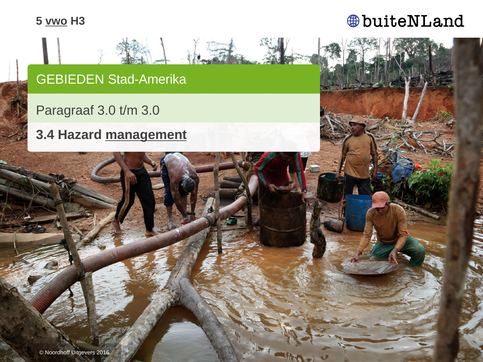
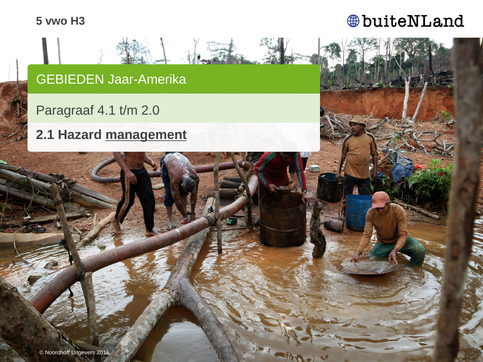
vwo underline: present -> none (56, 21)
Stad-Amerika: Stad-Amerika -> Jaar-Amerika (147, 80)
Paragraaf 3.0: 3.0 -> 4.1 (107, 110)
t/m 3.0: 3.0 -> 2.0 (150, 110)
3.4: 3.4 -> 2.1 (45, 135)
